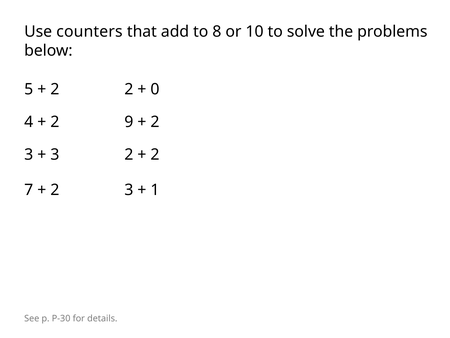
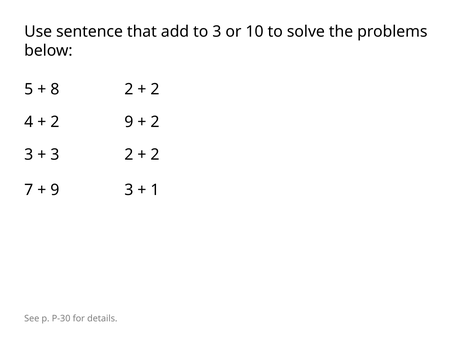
counters: counters -> sentence (90, 32)
to 8: 8 -> 3 (217, 32)
2: 2 -> 8 (55, 89)
0: 0 -> 2 (155, 89)
2: 2 -> 9 (55, 190)
